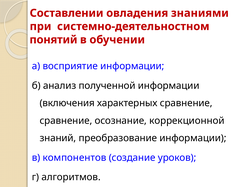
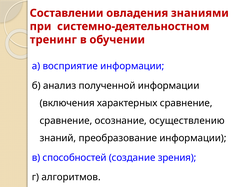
понятий: понятий -> тренинг (53, 40)
коррекционной: коррекционной -> осуществлению (187, 120)
компонентов: компонентов -> способностей (75, 157)
уроков: уроков -> зрения (177, 157)
